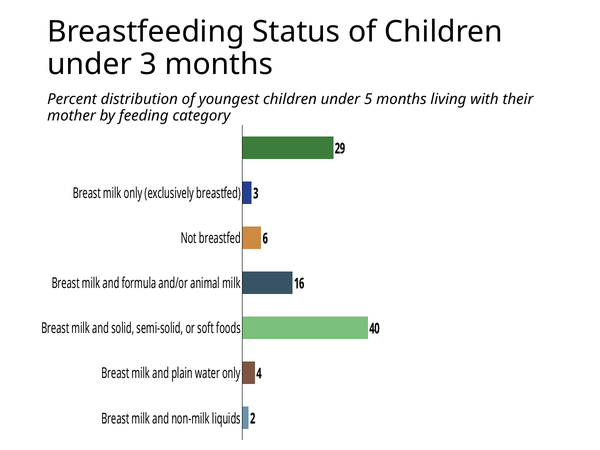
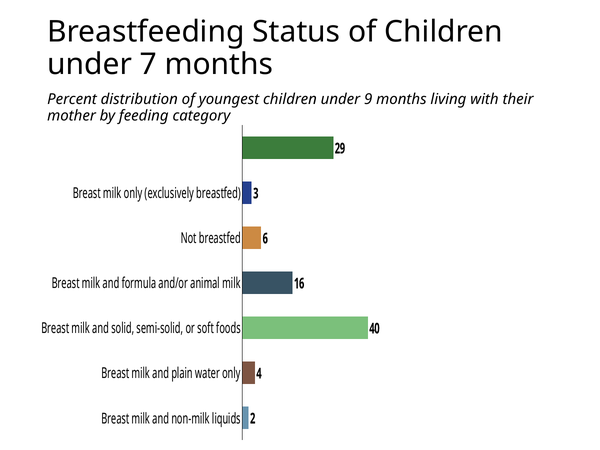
under 3: 3 -> 7 (148, 64)
5: 5 -> 9 (368, 99)
